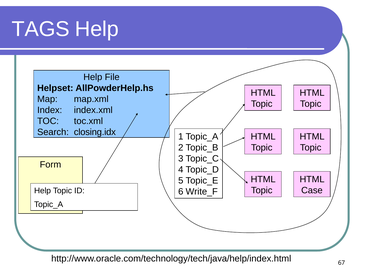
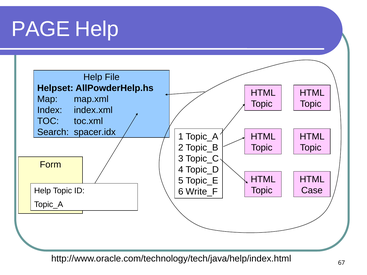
TAGS: TAGS -> PAGE (41, 29)
closing.idx: closing.idx -> spacer.idx (95, 132)
